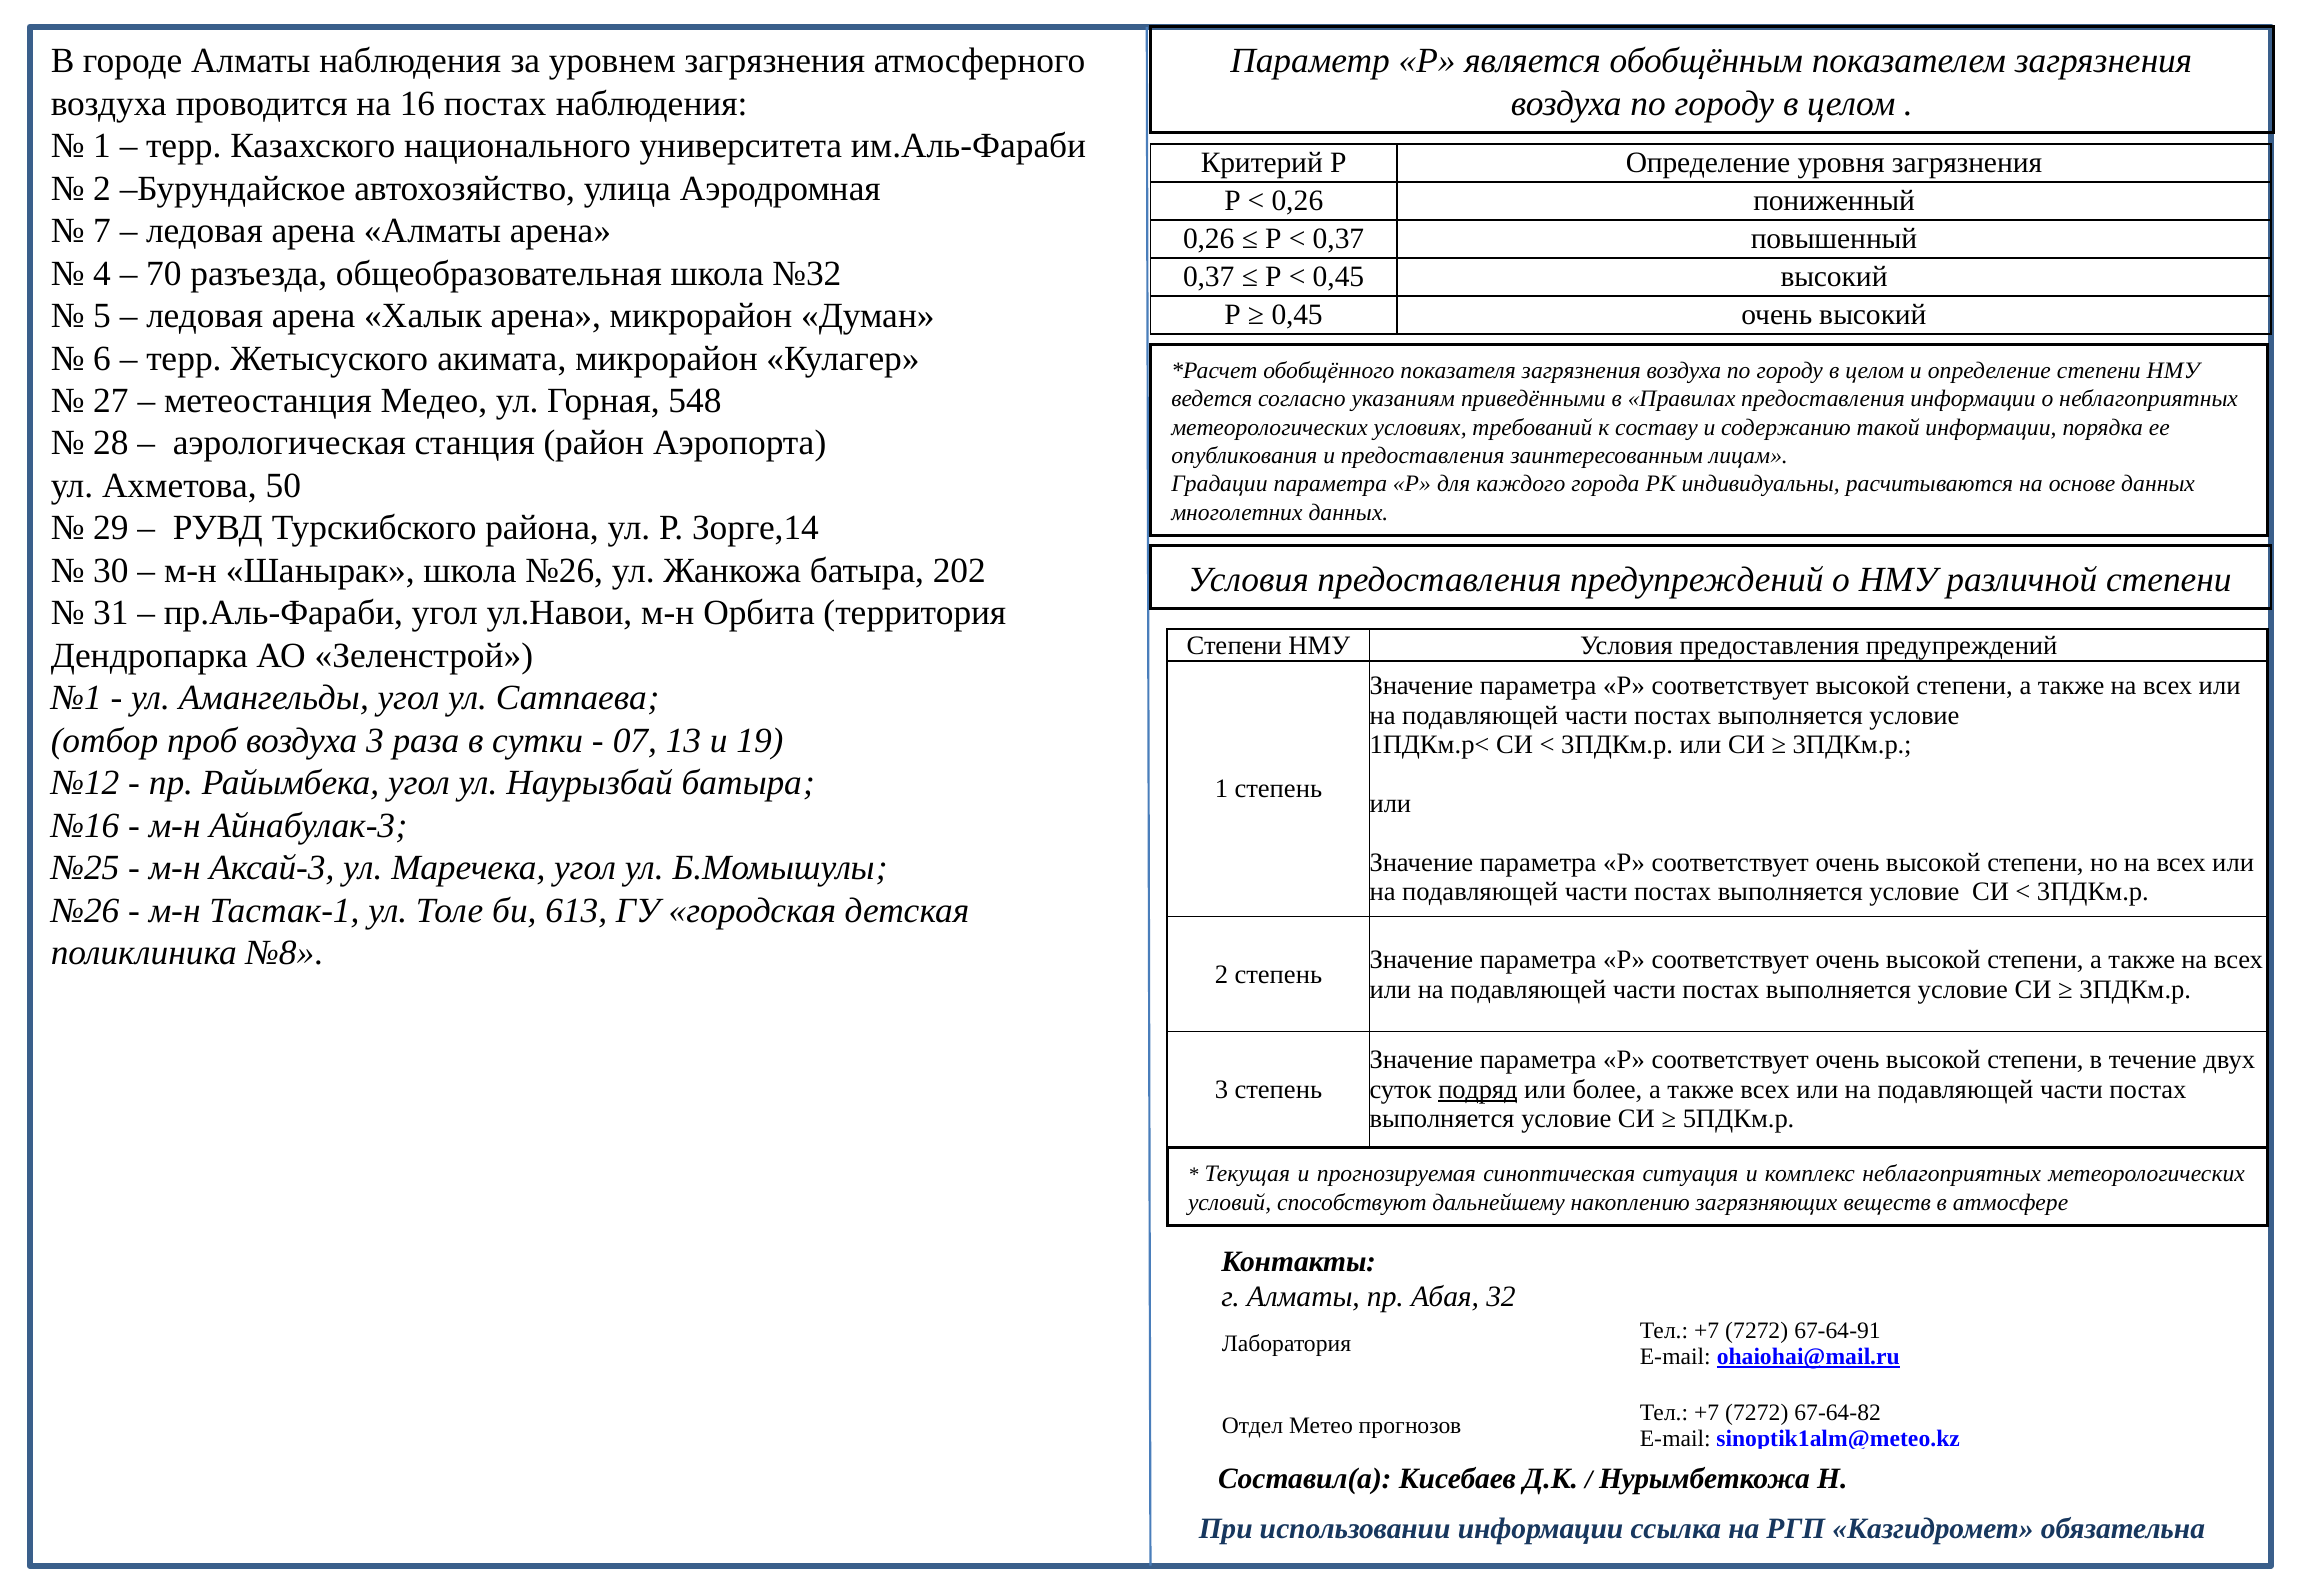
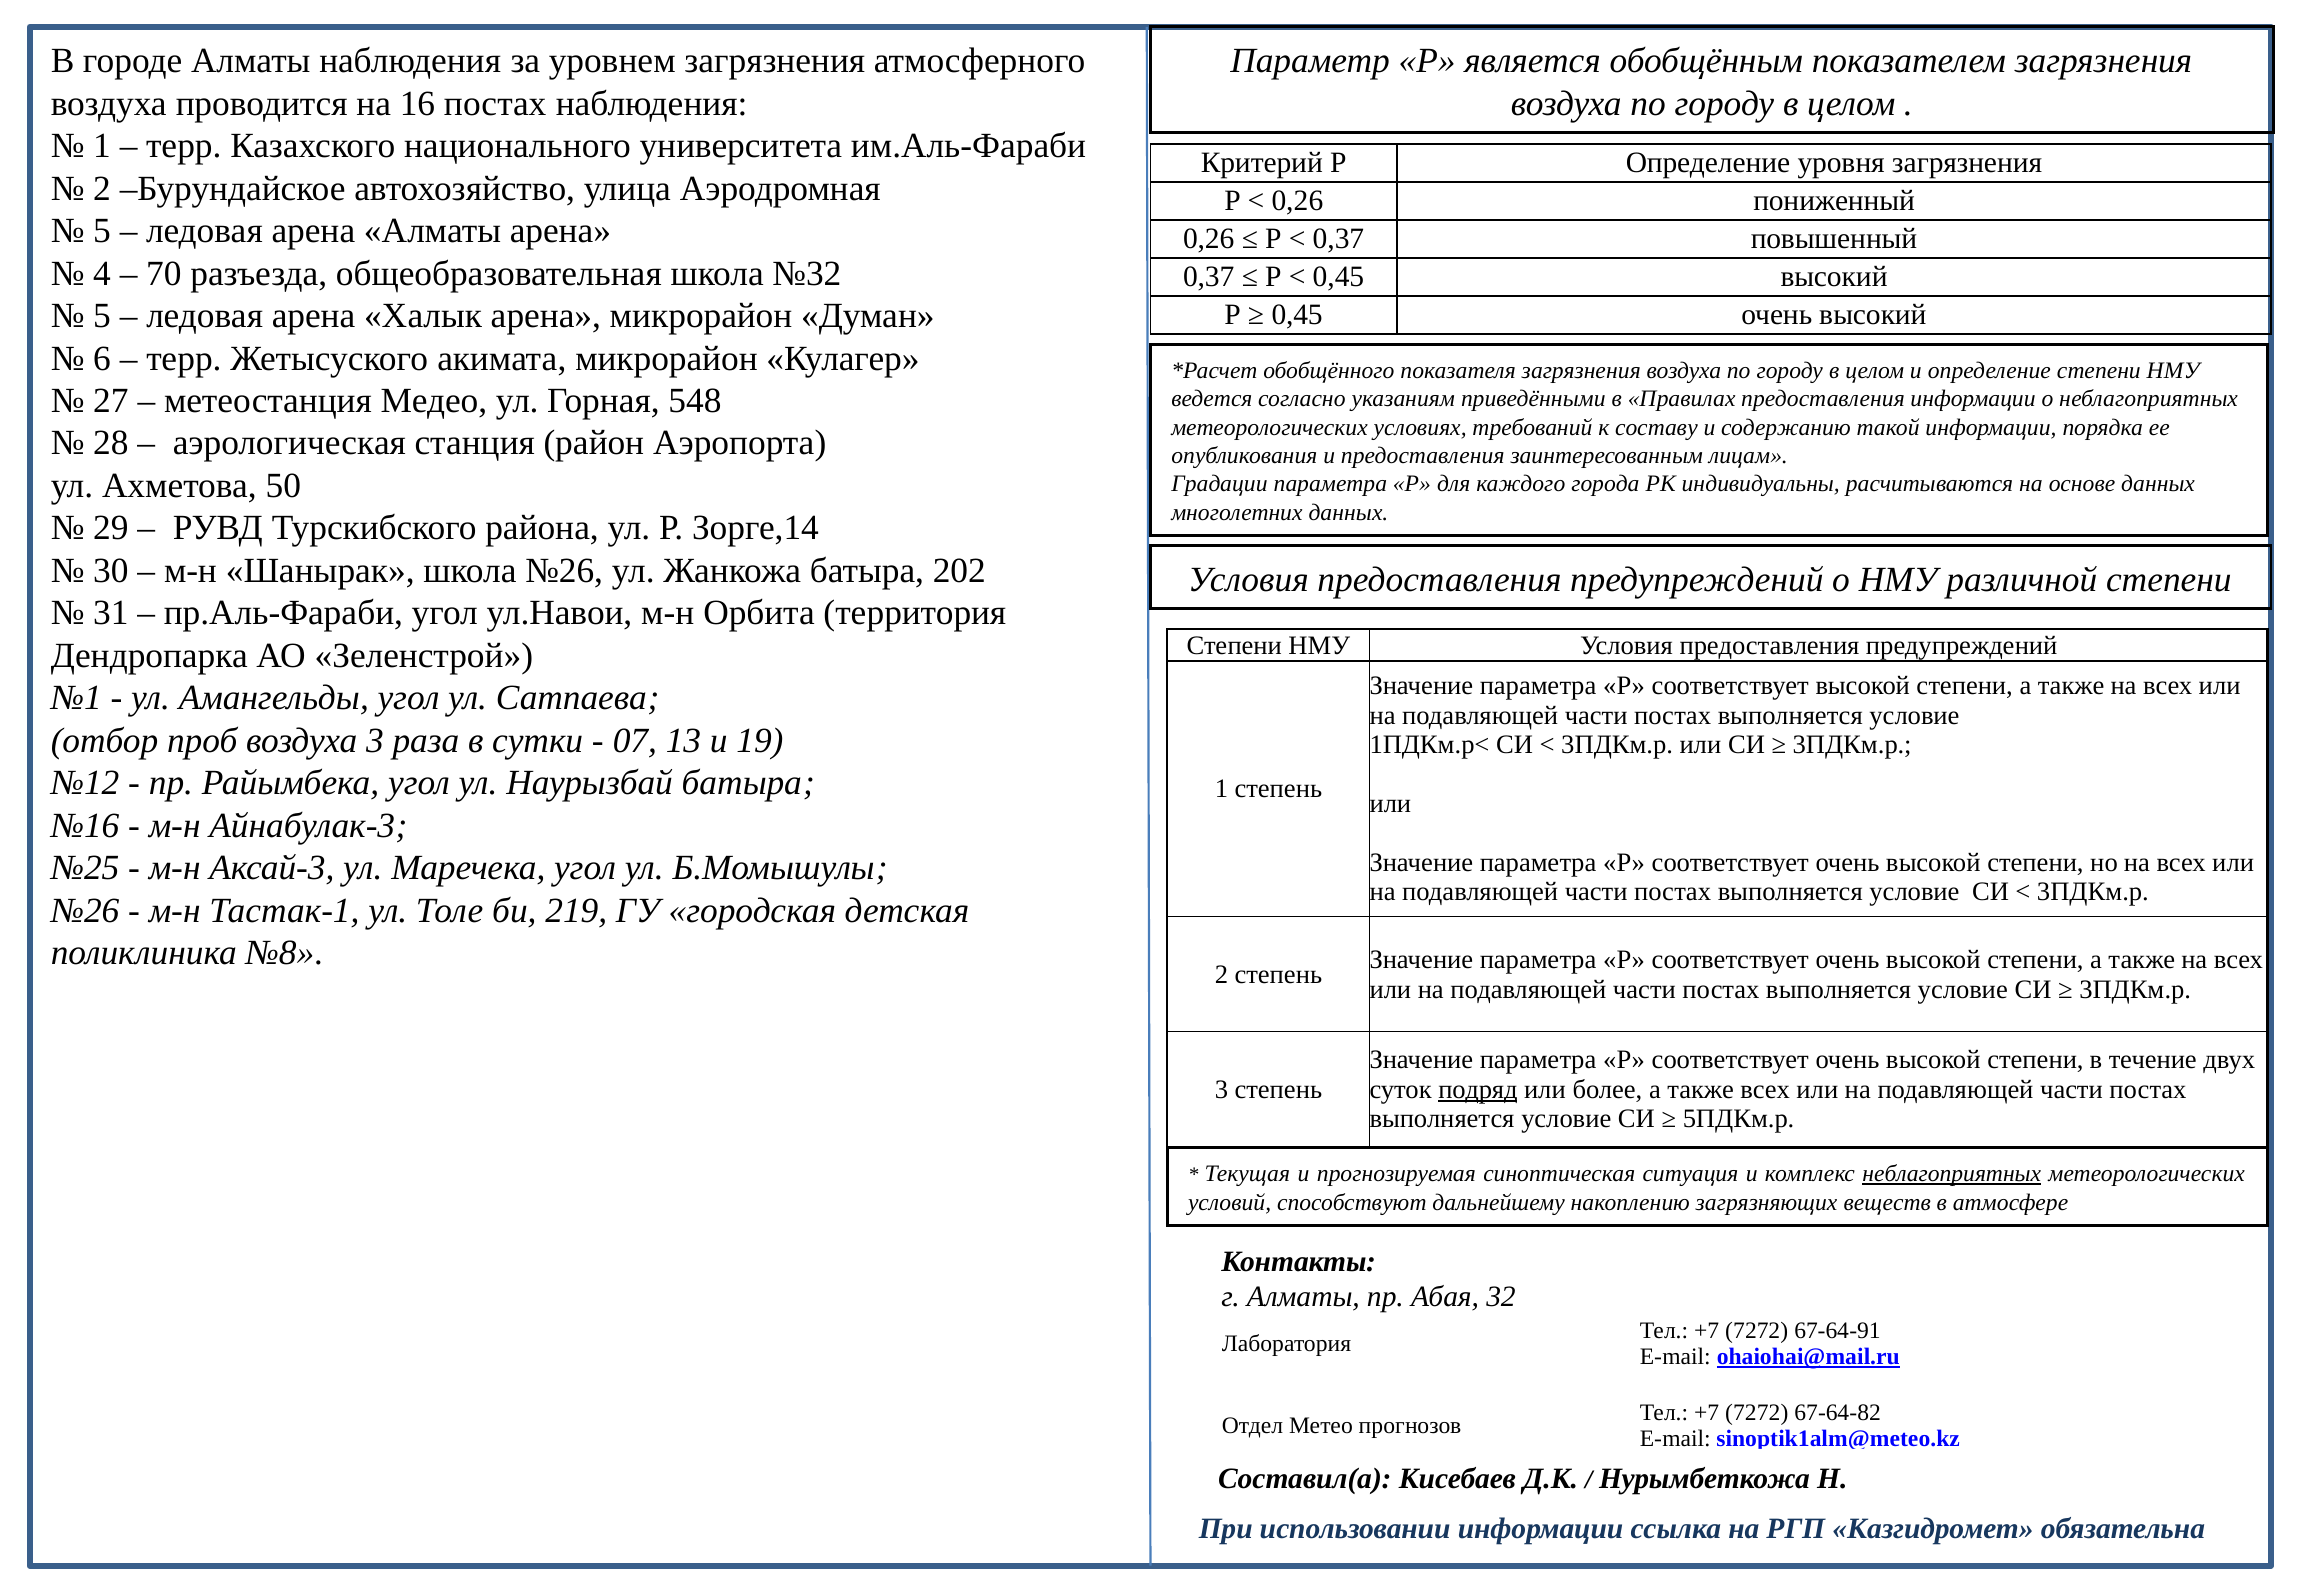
7: 7 -> 5 (102, 231)
613: 613 -> 219 (576, 911)
неблагоприятных underline: none -> present (1952, 1174)
